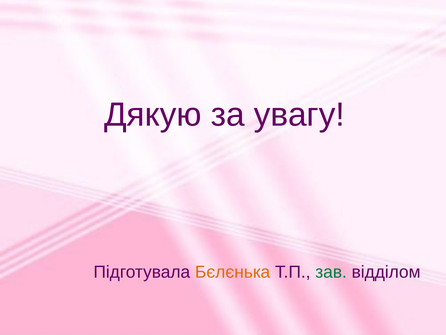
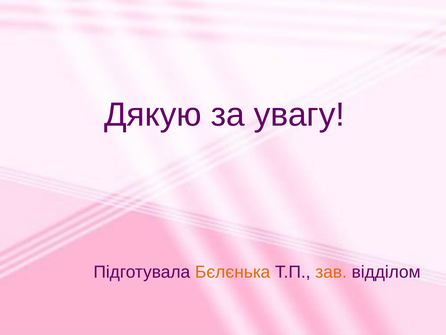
зав colour: green -> orange (331, 272)
